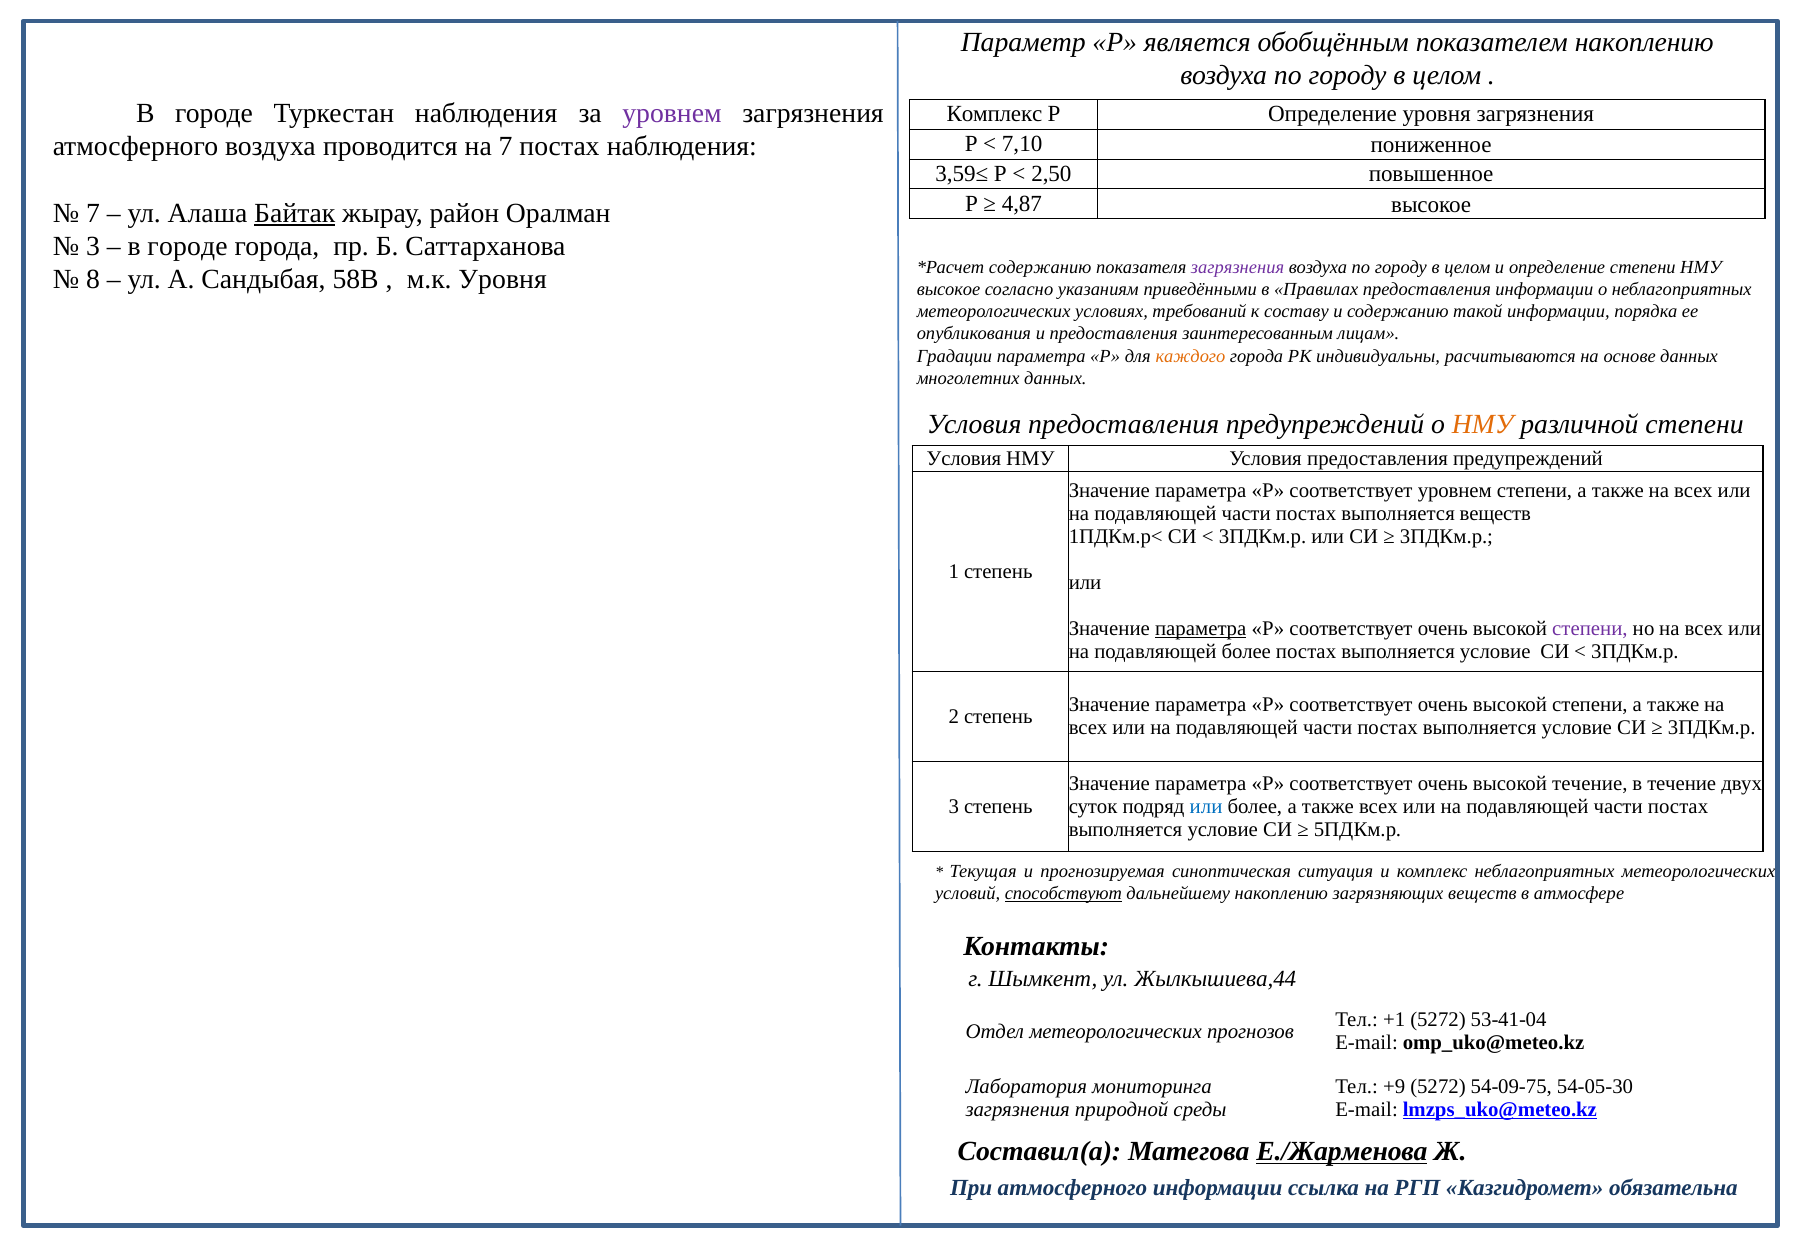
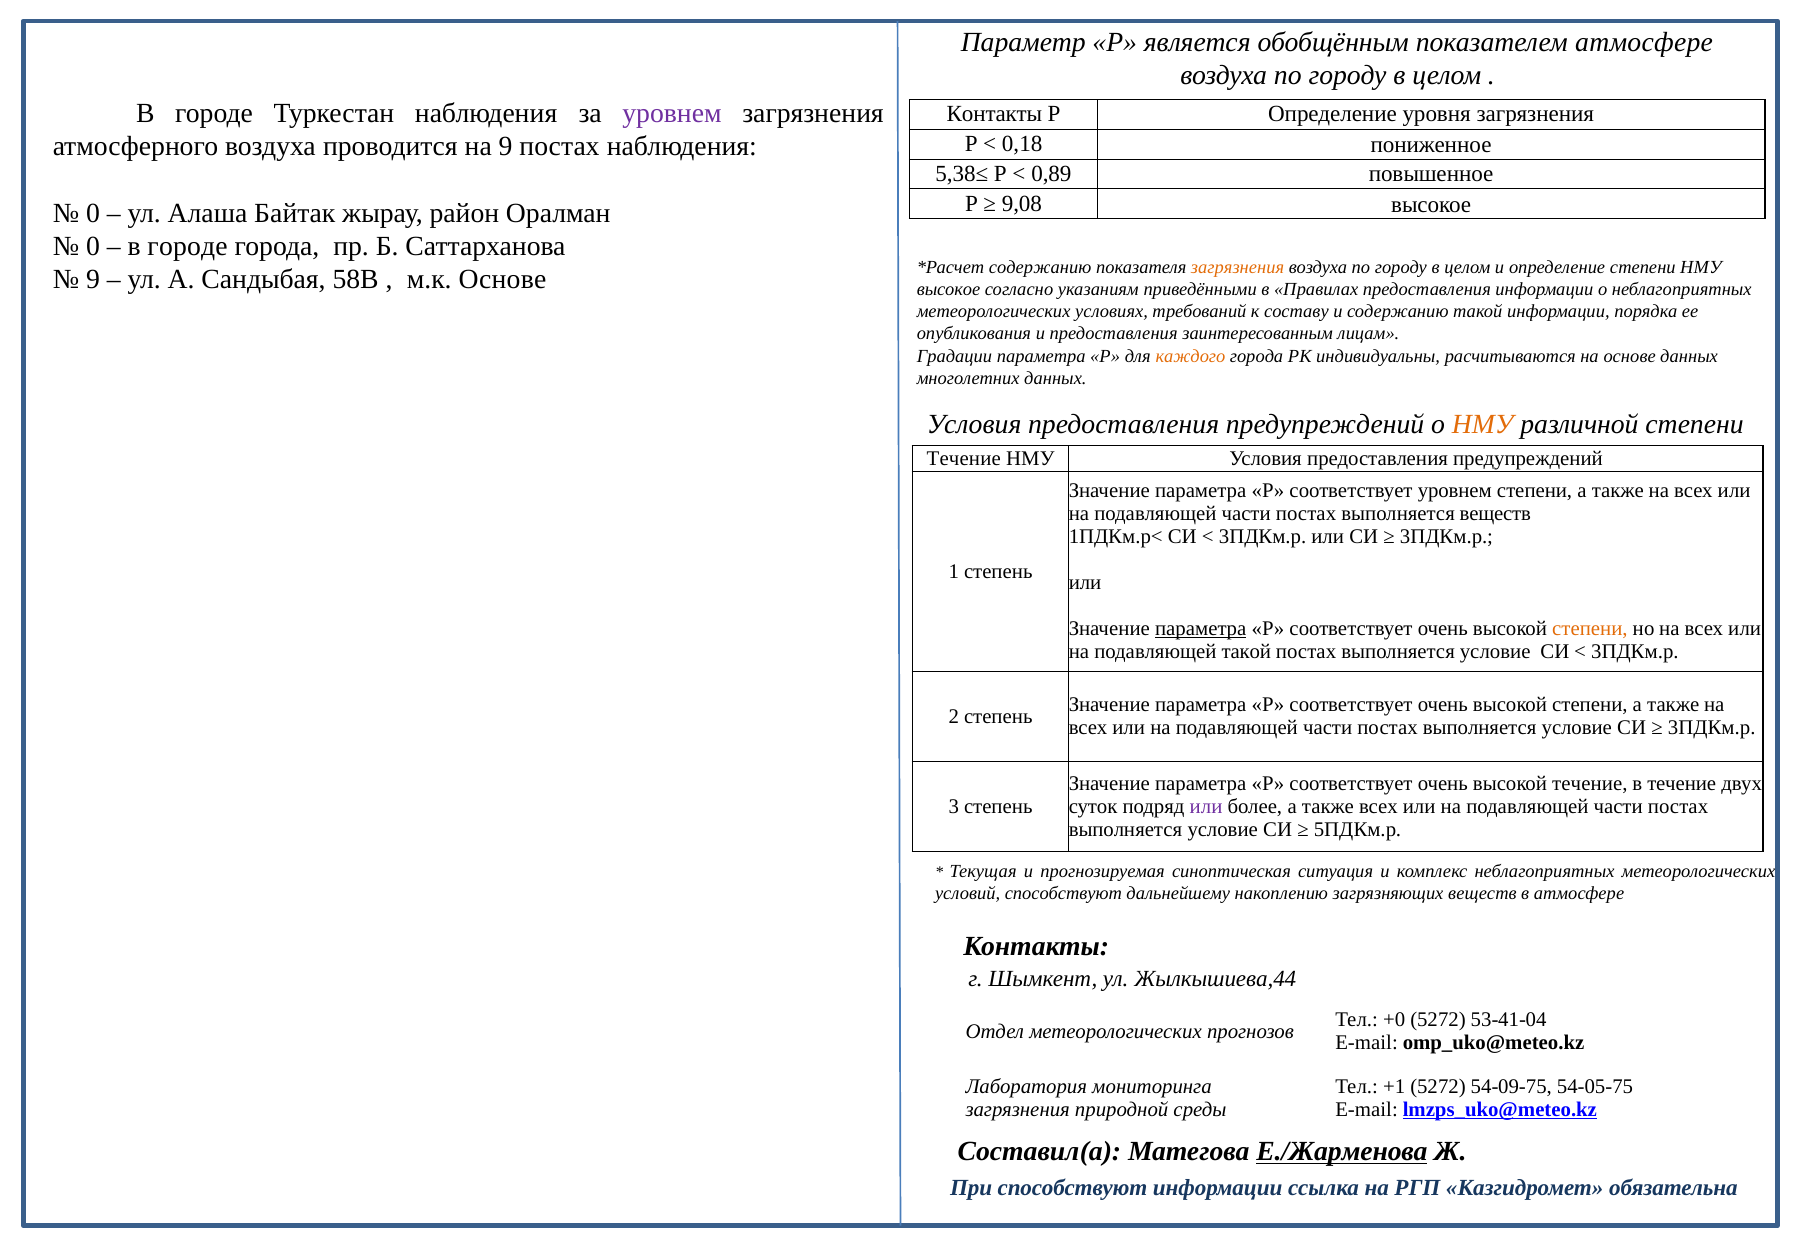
показателем накоплению: накоплению -> атмосфере (1644, 42)
Комплекс: Комплекс -> Контакты (994, 114)
7,10: 7,10 -> 0,18 (1022, 144)
на 7: 7 -> 9 (506, 147)
3,59≤: 3,59≤ -> 5,38≤ (962, 174)
2,50: 2,50 -> 0,89 (1051, 174)
4,87: 4,87 -> 9,08 (1022, 203)
7: 7 -> 0 (93, 213)
Байтак underline: present -> none (295, 213)
3: 3 -> 0 (93, 246)
загрязнения colour: purple -> orange (1238, 267)
8: 8 -> 9 (93, 280)
м.к Уровня: Уровня -> Основе (503, 280)
Условия: Условия -> Течение (964, 459)
степени colour: purple -> orange (1590, 629)
подавляющей более: более -> такой (1246, 652)
или colour: blue -> purple (1206, 806)
способствуют underline: present -> none (1063, 893)
+1: +1 -> +0 (1394, 1020)
+9: +9 -> +1 (1394, 1086)
54-05-30: 54-05-30 -> 54-05-75 (1595, 1086)
При атмосферного: атмосферного -> способствуют (1073, 1187)
